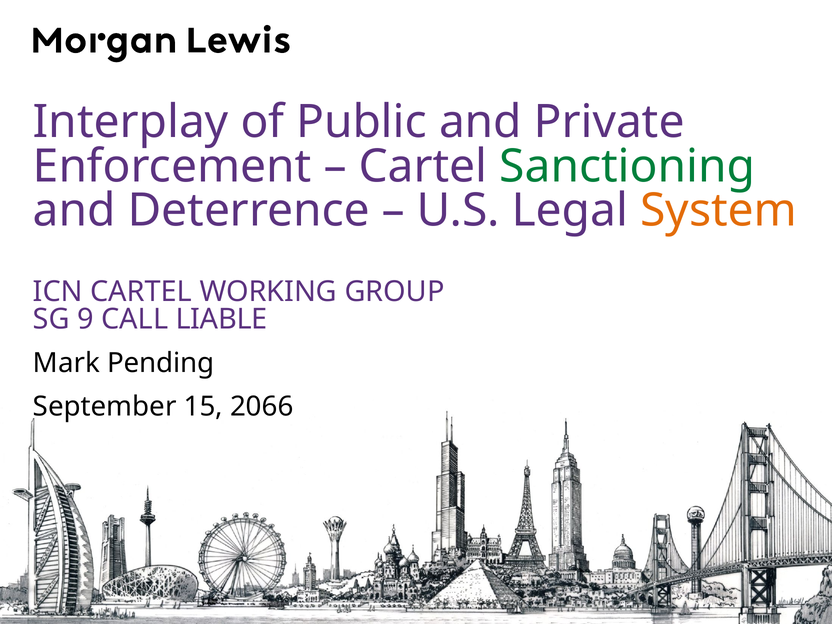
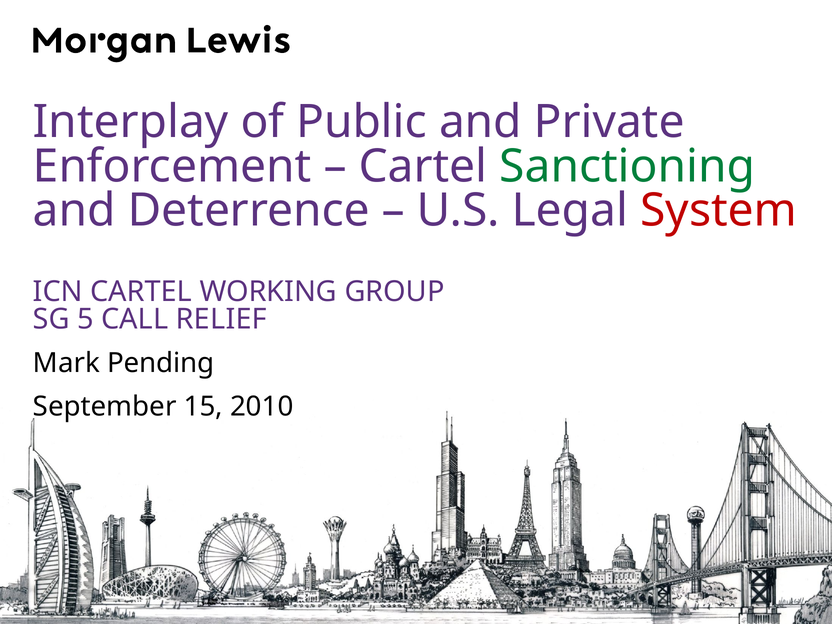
System colour: orange -> red (719, 211)
9: 9 -> 5 (85, 319)
LIABLE: LIABLE -> RELIEF (221, 319)
2066: 2066 -> 2010 (262, 407)
